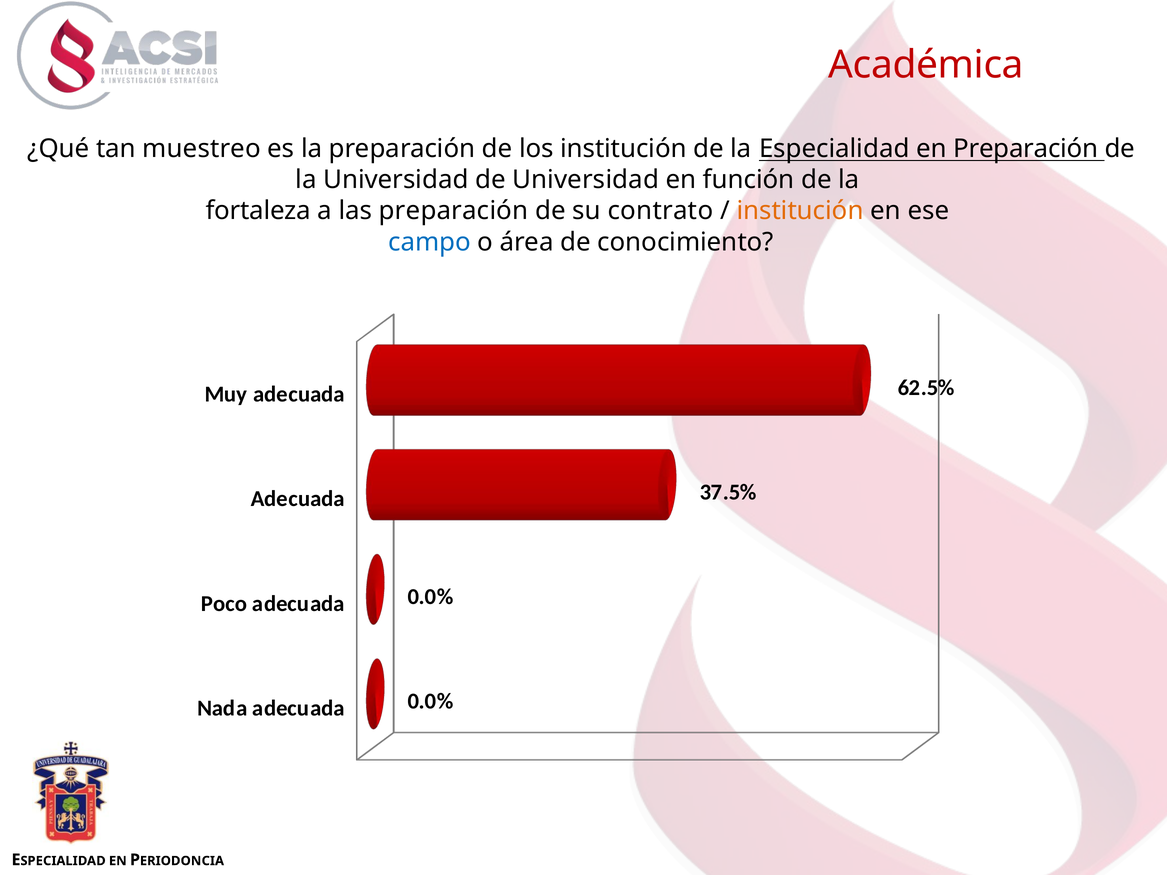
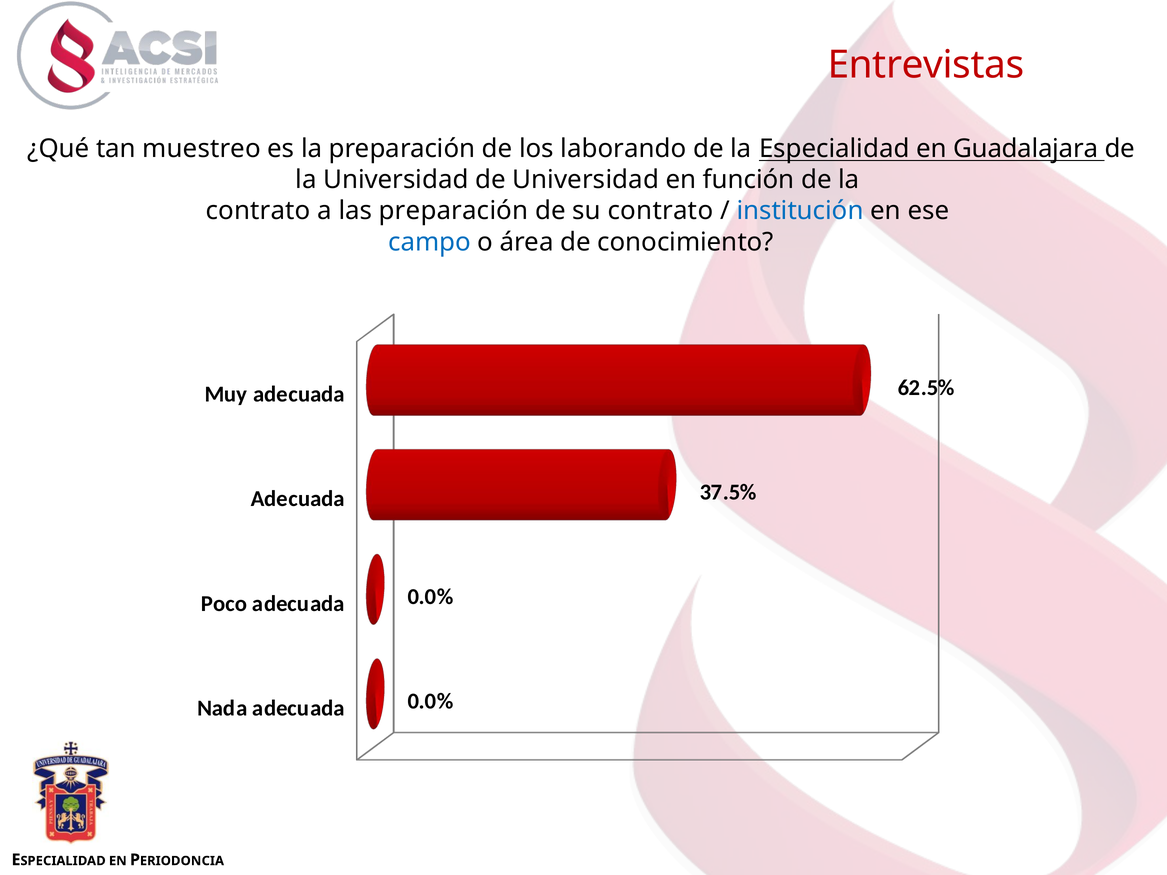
Académica: Académica -> Entrevistas (926, 65)
los institución: institución -> laborando (623, 149)
en Preparación: Preparación -> Guadalajara (1026, 149)
fortaleza: fortaleza -> contrato (258, 211)
institución colour: orange -> blue (800, 211)
